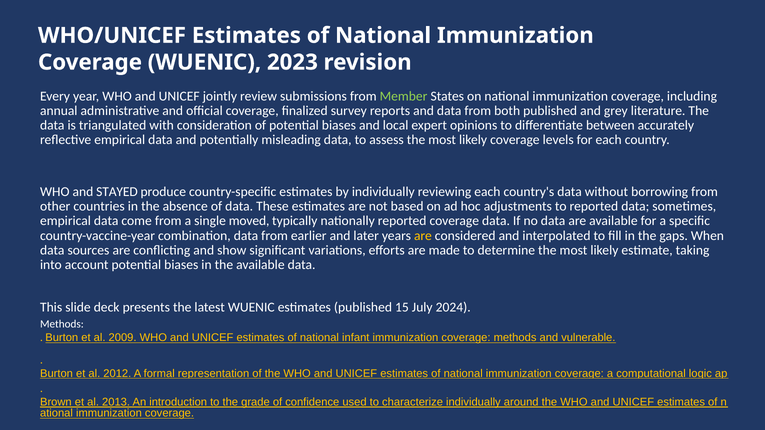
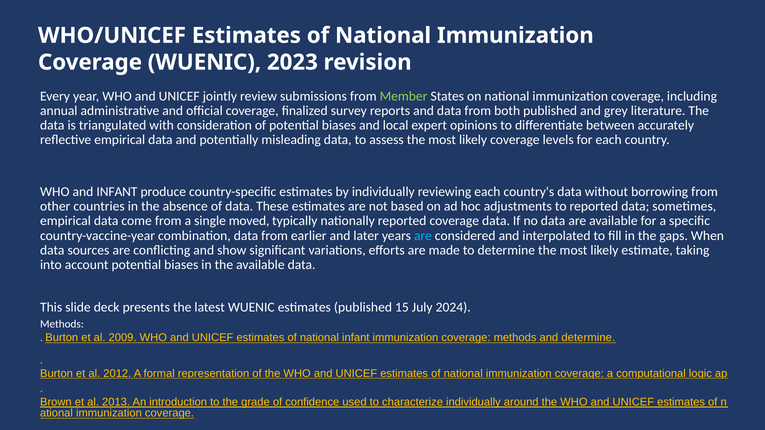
and STAYED: STAYED -> INFANT (117, 192)
are colour: yellow -> light blue (423, 236)
and vulnerable: vulnerable -> determine (588, 338)
